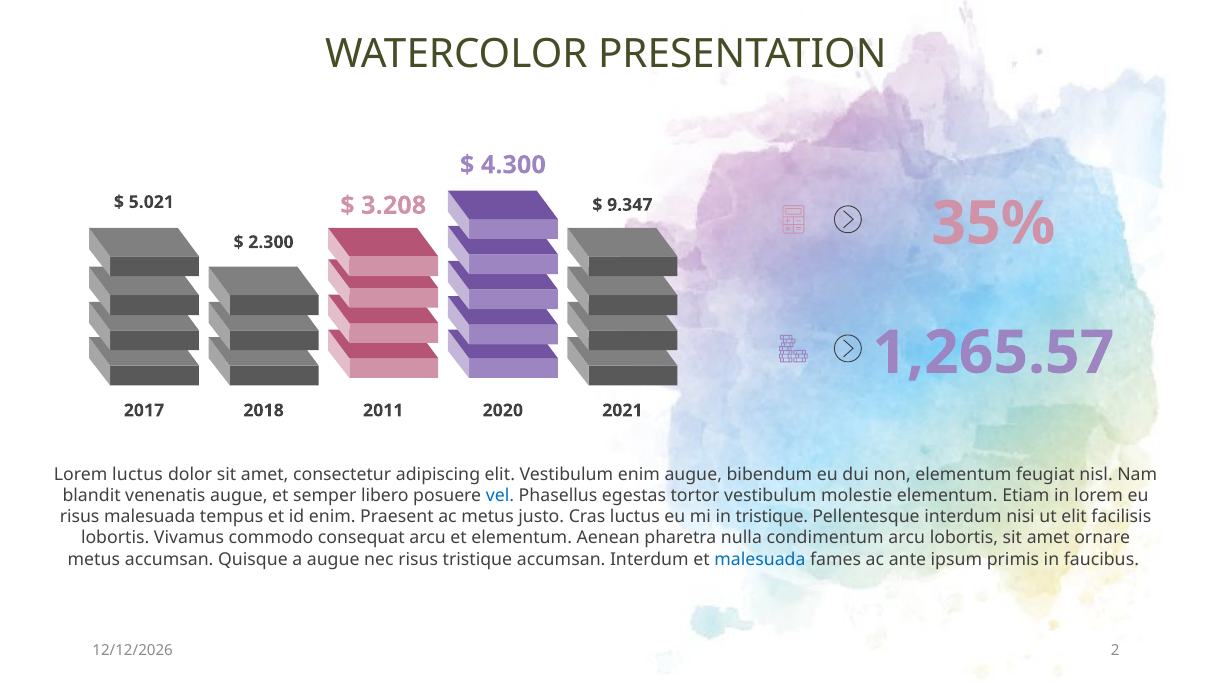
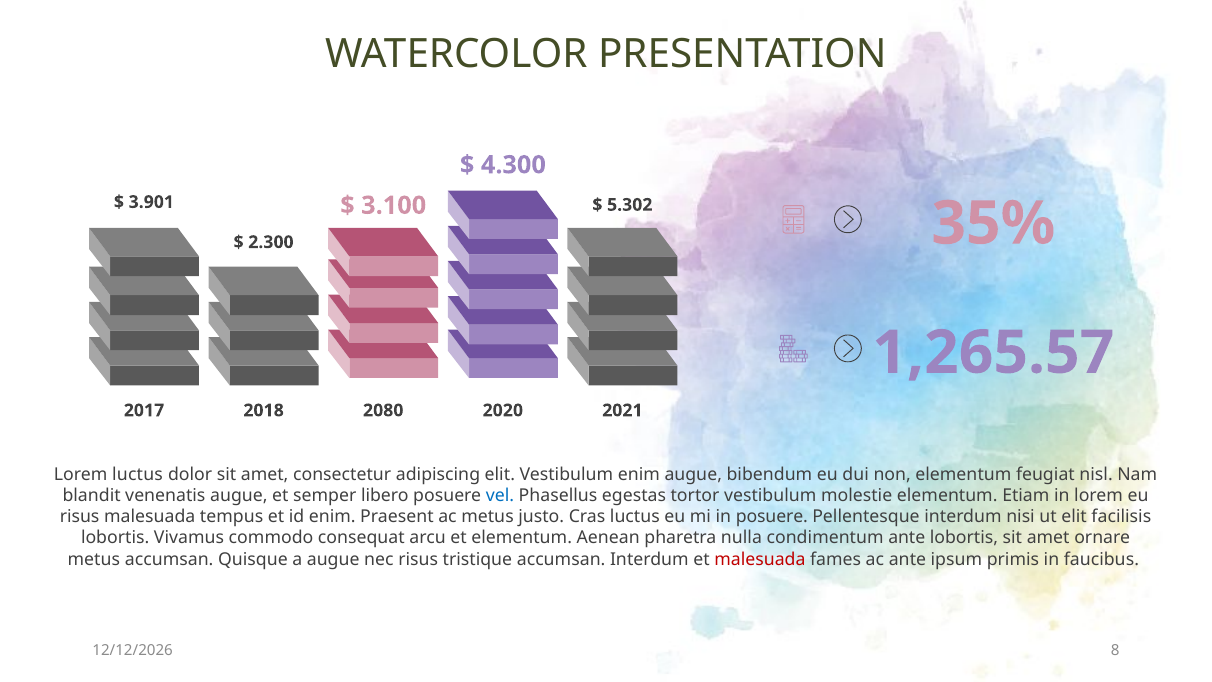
5.021: 5.021 -> 3.901 (151, 202)
3.208: 3.208 -> 3.100 (394, 205)
9.347: 9.347 -> 5.302 (630, 205)
2011: 2011 -> 2080 (383, 410)
in tristique: tristique -> posuere (772, 517)
condimentum arcu: arcu -> ante (907, 538)
malesuada colour: blue -> red (760, 559)
2: 2 -> 8 (1115, 650)
